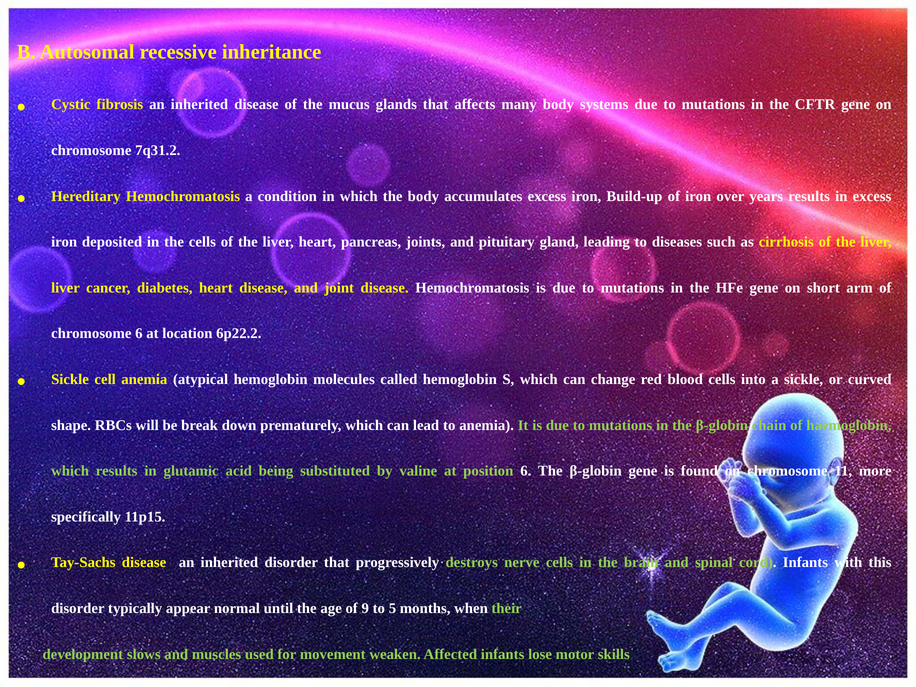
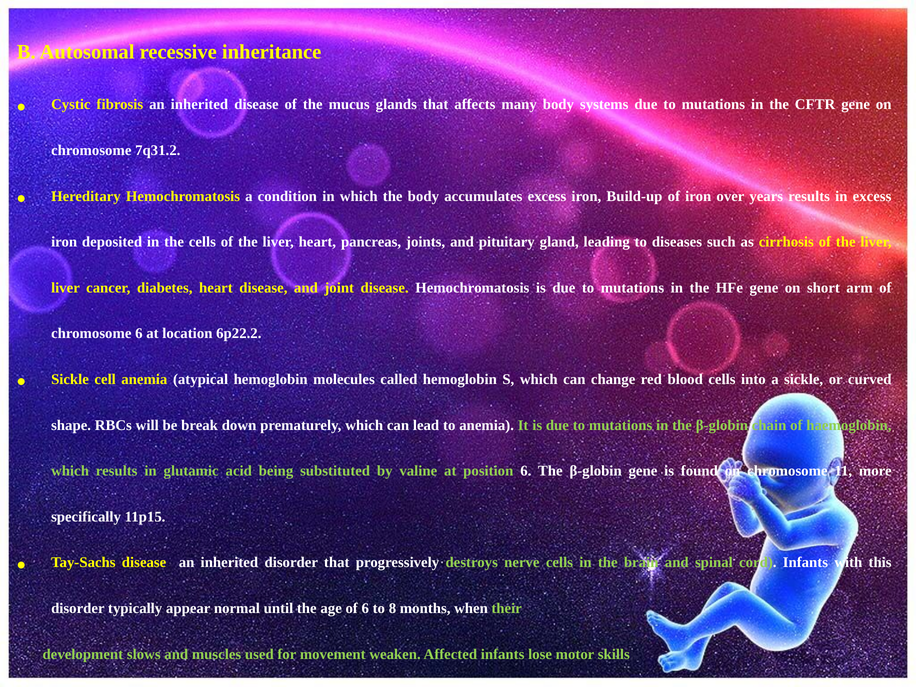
of 9: 9 -> 6 (365, 608)
5: 5 -> 8 (392, 608)
